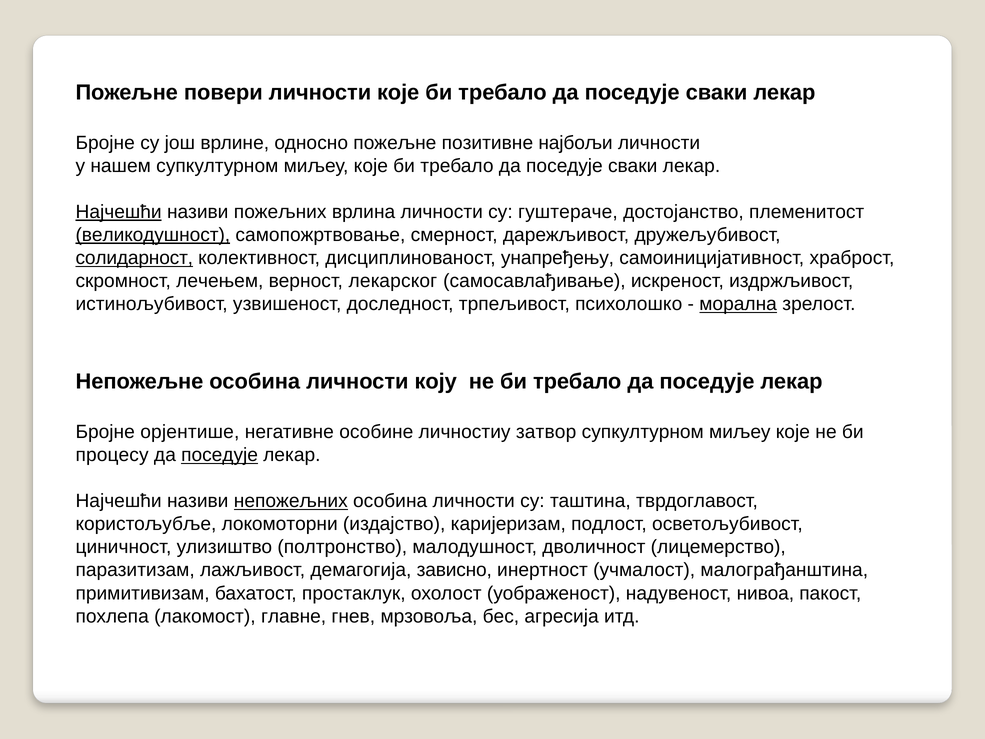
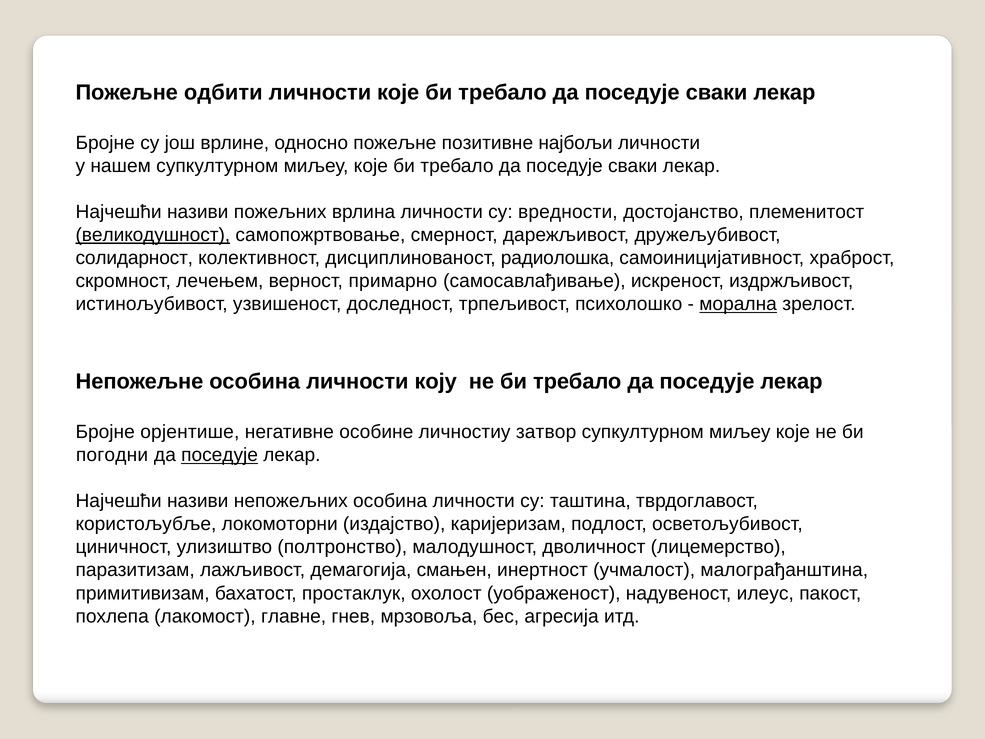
повери: повери -> одбити (223, 92)
Најчешћи underline: present -> none (119, 212)
гуштераче: гуштераче -> вредности (568, 212)
солидарност underline: present -> none (134, 258)
унапређењу: унапређењу -> радиолошка (558, 258)
лекарског: лекарског -> примарно (393, 281)
процесу: процесу -> погодни (112, 455)
непожељних underline: present -> none (291, 501)
зависно: зависно -> смањен (454, 570)
нивоа: нивоа -> илеус (765, 593)
